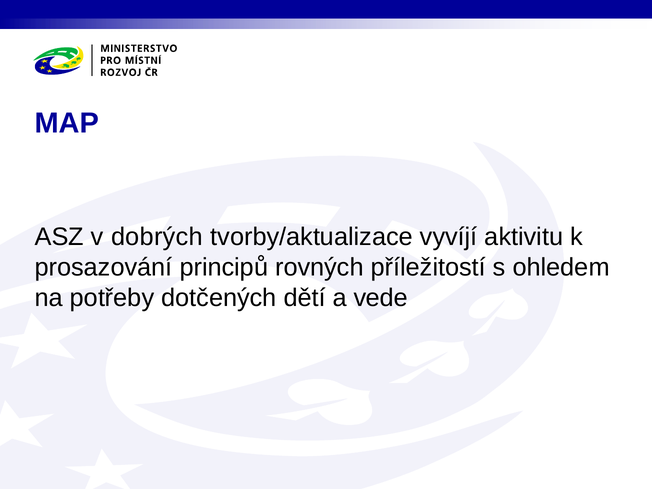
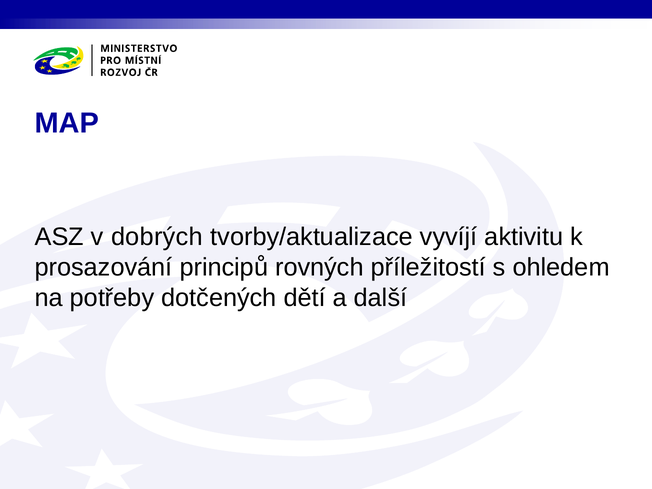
vede: vede -> další (381, 298)
